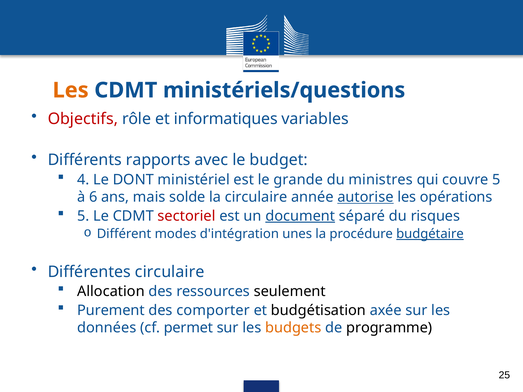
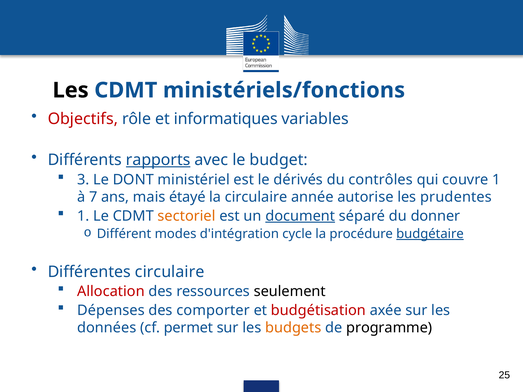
Les colour: orange -> black (71, 90)
ministériels/questions: ministériels/questions -> ministériels/fonctions (284, 90)
rapports underline: none -> present (158, 160)
4: 4 -> 3 (83, 180)
grande: grande -> dérivés (298, 180)
ministres: ministres -> contrôles (381, 180)
couvre 5: 5 -> 1 (496, 180)
6: 6 -> 7 (93, 197)
solde: solde -> étayé (187, 197)
autorise underline: present -> none (365, 197)
opérations: opérations -> prudentes (456, 197)
5: 5 -> 1 (83, 216)
sectoriel colour: red -> orange (187, 216)
risques: risques -> donner (435, 216)
unes: unes -> cycle (297, 234)
Allocation colour: black -> red (111, 292)
Purement: Purement -> Dépenses (111, 311)
budgétisation colour: black -> red (318, 311)
